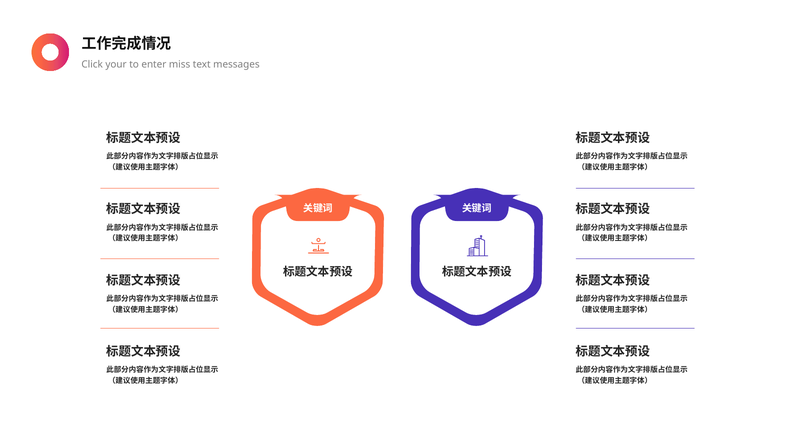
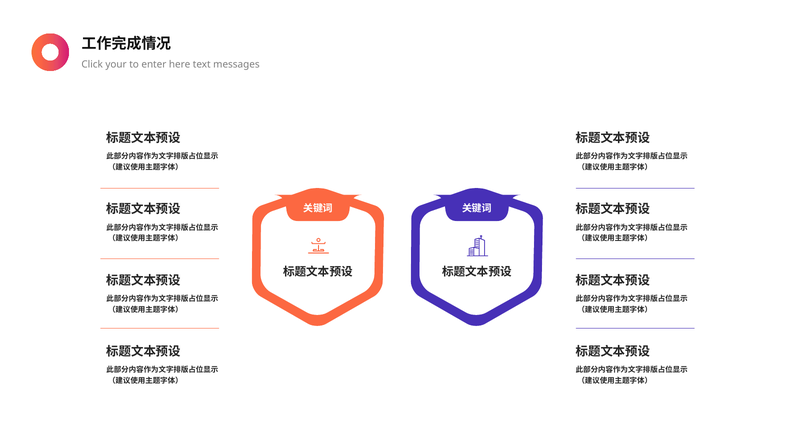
miss: miss -> here (180, 65)
